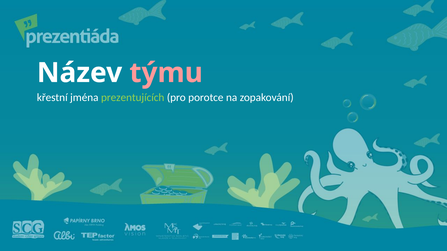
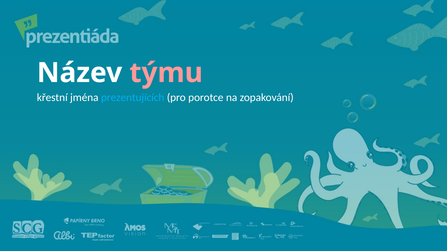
prezentujících colour: light green -> light blue (133, 98)
